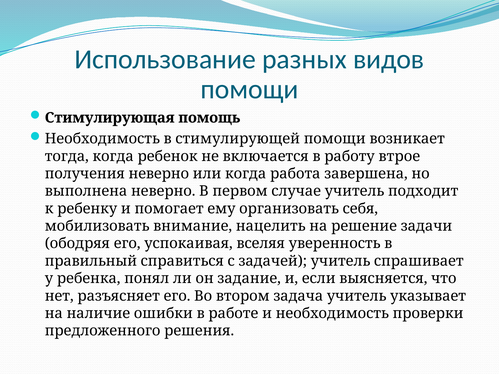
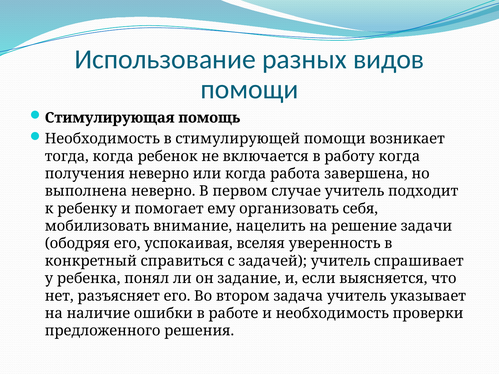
работу втрое: втрое -> когда (399, 156)
правильный: правильный -> конкретный (91, 261)
